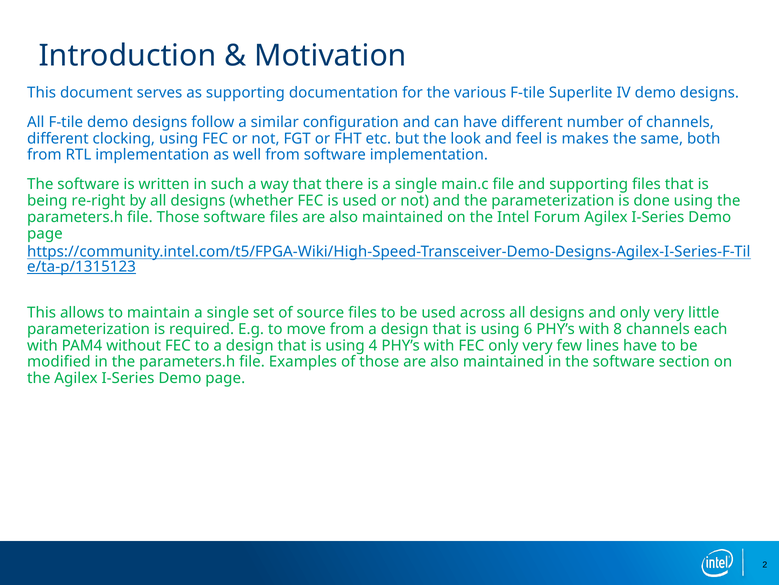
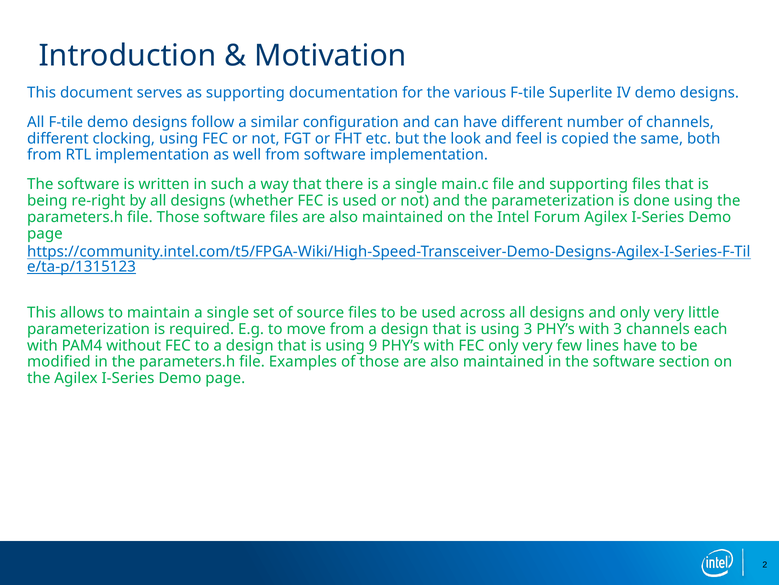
makes: makes -> copied (585, 138)
using 6: 6 -> 3 (528, 329)
with 8: 8 -> 3 (618, 329)
4: 4 -> 9 (373, 345)
